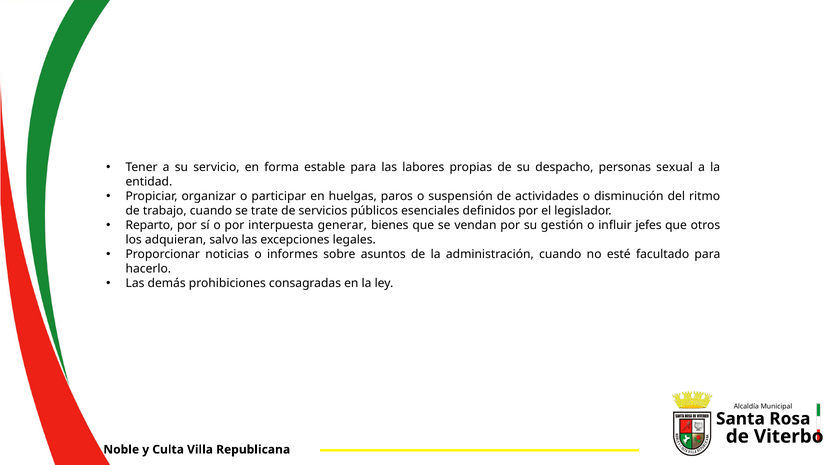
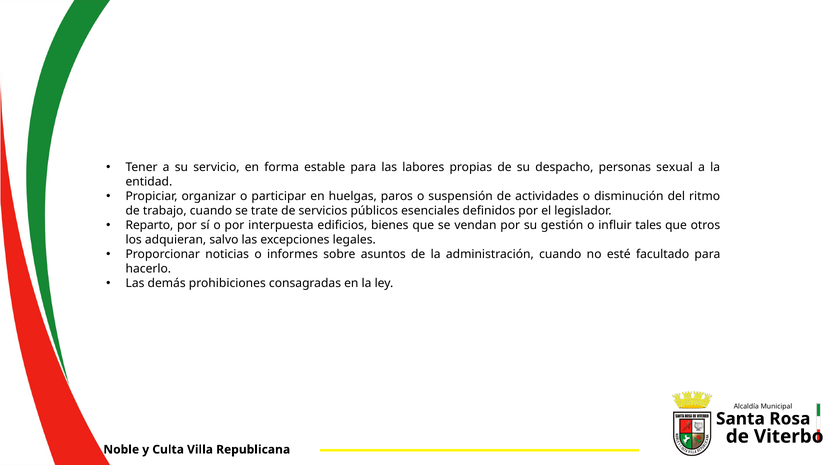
generar: generar -> edificios (342, 225)
jefes: jefes -> tales (648, 225)
